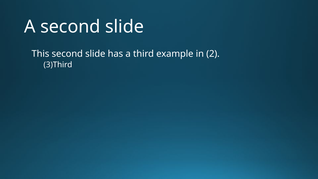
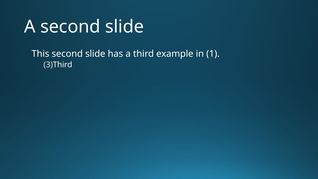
2: 2 -> 1 (213, 54)
